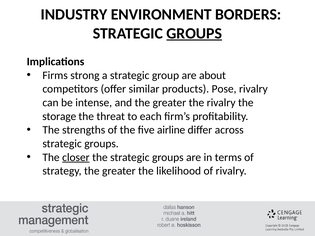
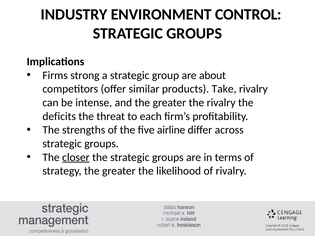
BORDERS: BORDERS -> CONTROL (248, 14)
GROUPS underline: present -> none (194, 33)
Pose: Pose -> Take (224, 89)
storage: storage -> deficits (59, 116)
